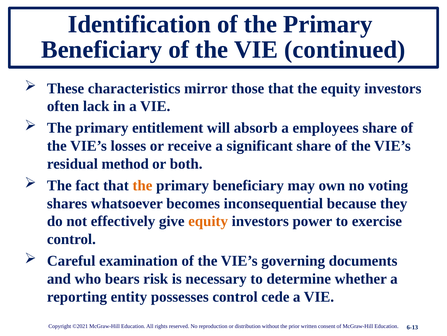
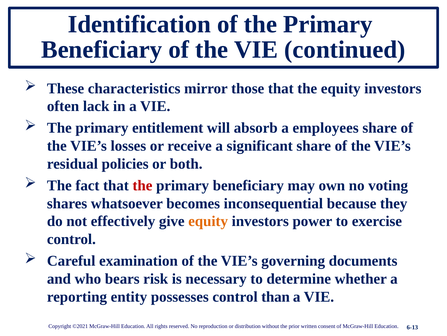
method: method -> policies (125, 163)
the colour: orange -> red (142, 185)
cede: cede -> than (276, 296)
